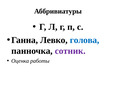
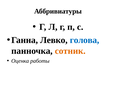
сотник colour: purple -> orange (70, 51)
